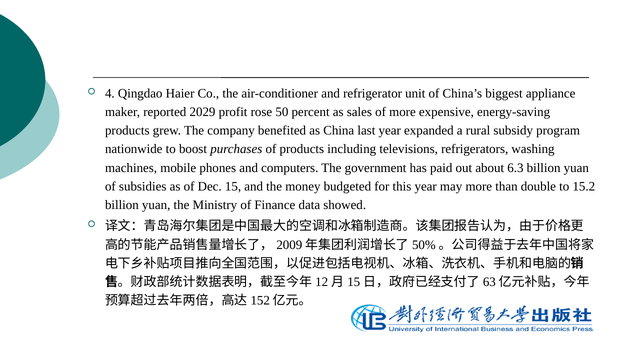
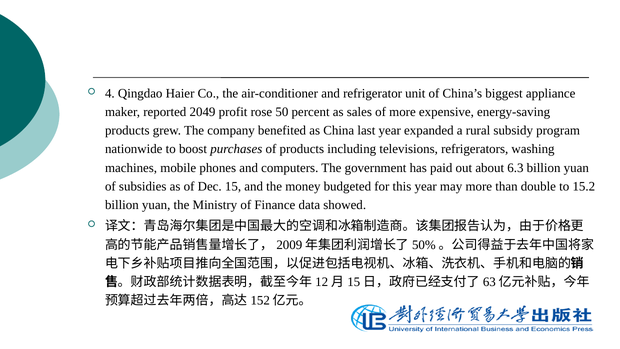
2029: 2029 -> 2049 (203, 112)
